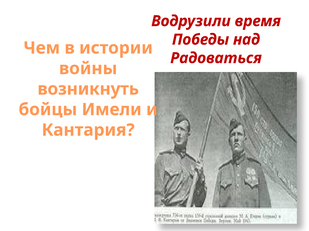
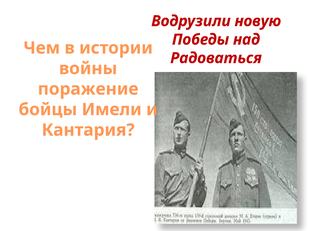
время: время -> новую (258, 21)
возникнуть: возникнуть -> поражение (88, 89)
